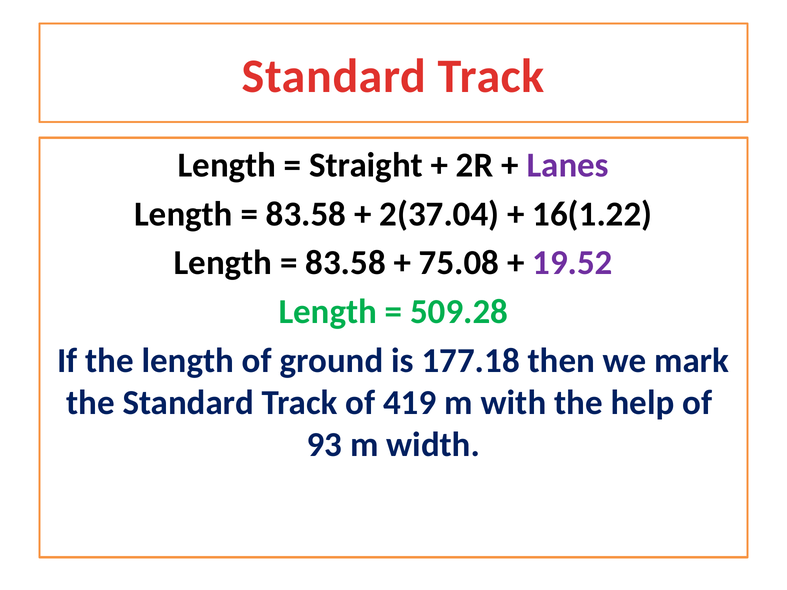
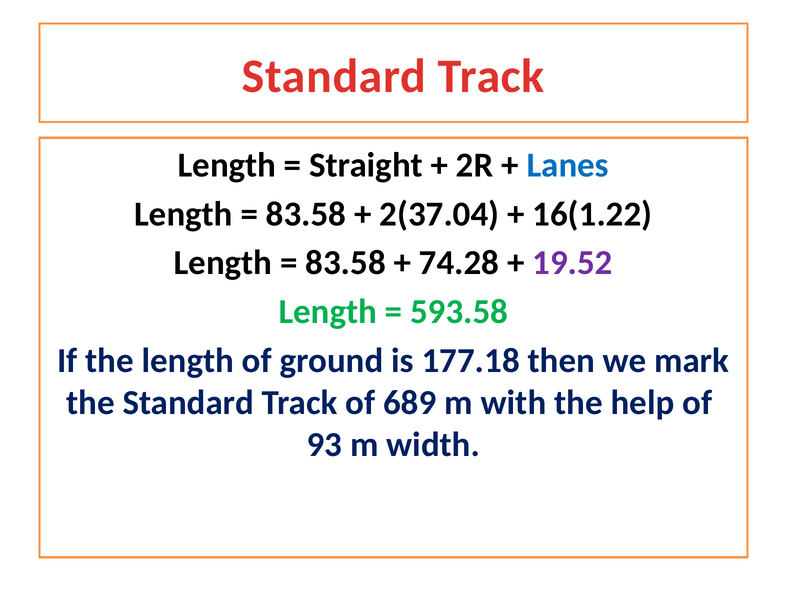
Lanes colour: purple -> blue (568, 165)
75.08: 75.08 -> 74.28 (459, 263)
509.28: 509.28 -> 593.58 (459, 312)
419: 419 -> 689 (410, 403)
